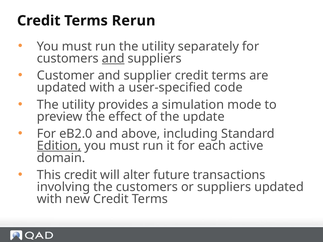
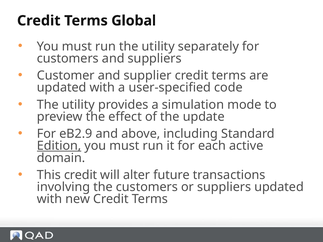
Rerun: Rerun -> Global (134, 21)
and underline: present -> none (113, 58)
eB2.0: eB2.0 -> eB2.9 (76, 134)
